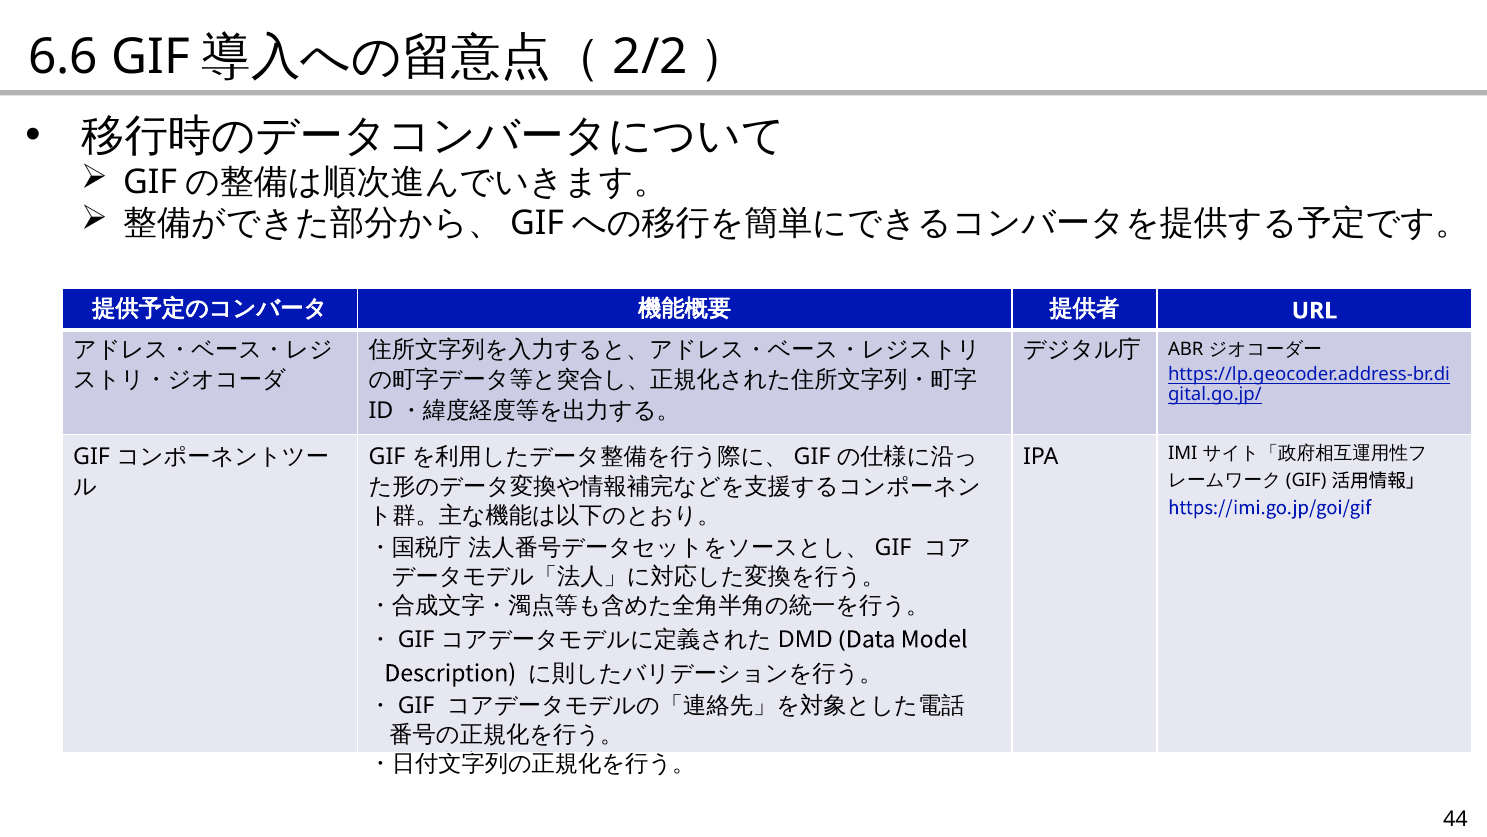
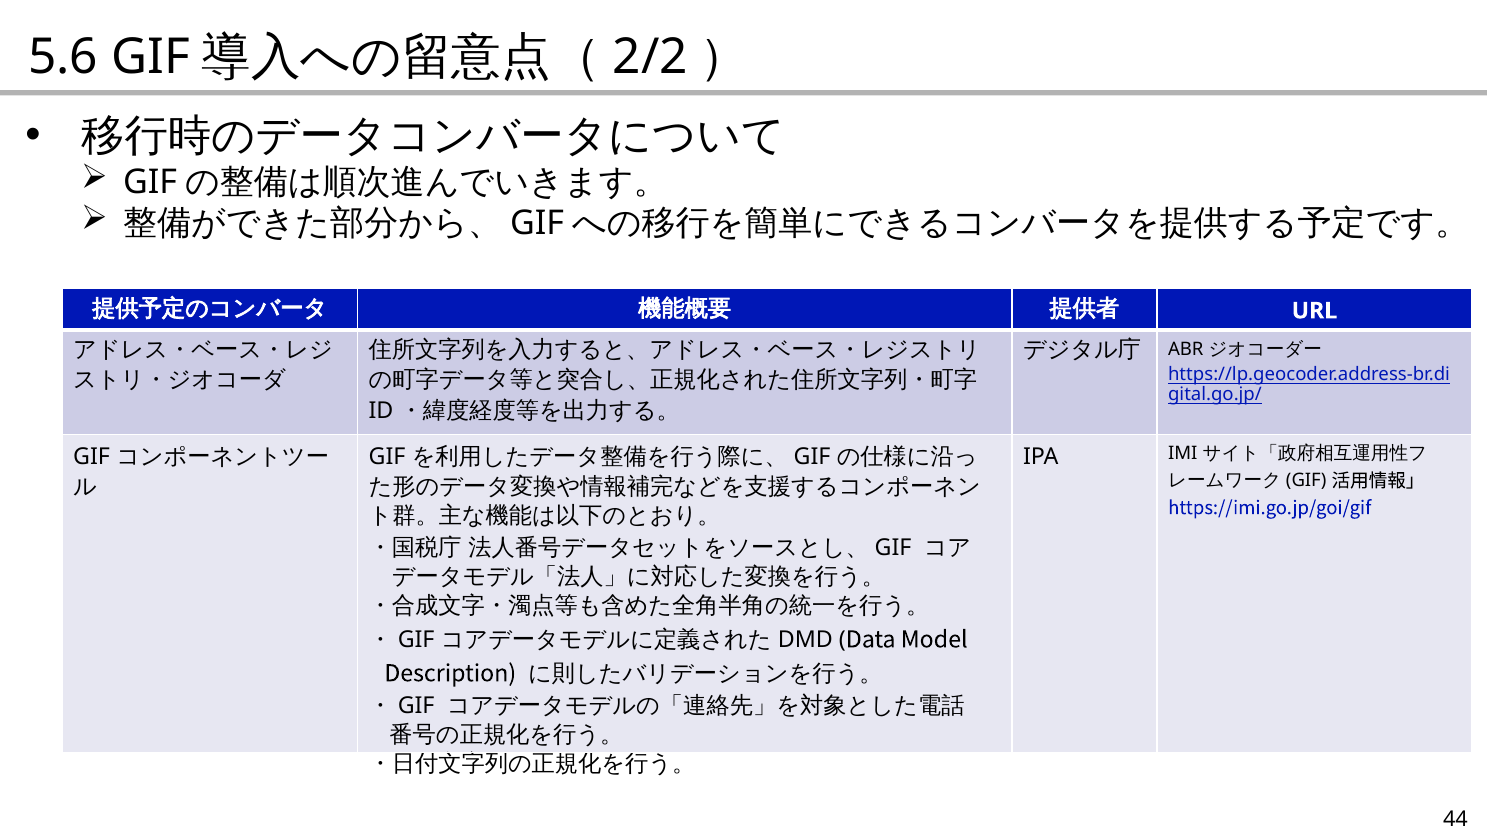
6.6: 6.6 -> 5.6 (63, 57)
